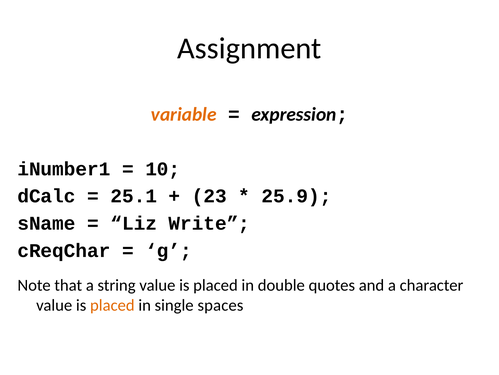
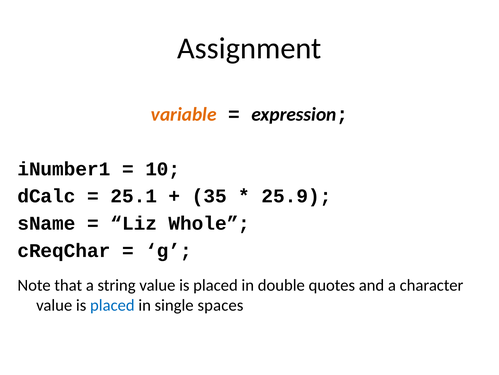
23: 23 -> 35 (209, 196)
Write: Write -> Whole (209, 223)
placed colour: orange -> blue (112, 305)
